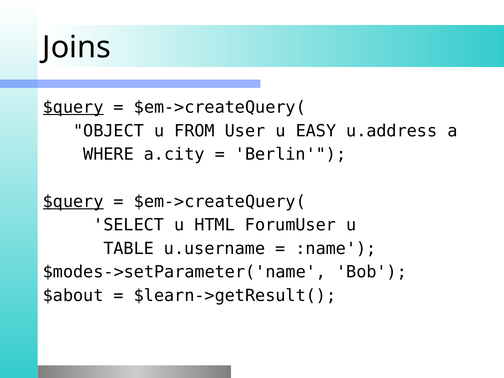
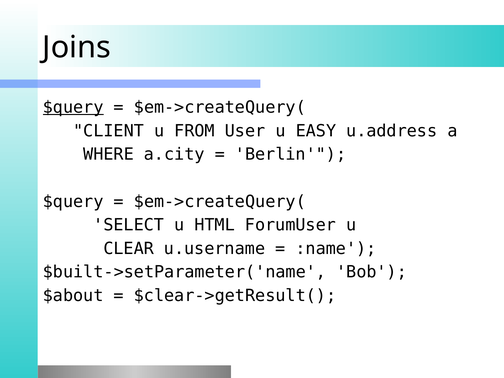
OBJECT: OBJECT -> CLIENT (109, 131)
$query underline: present -> none (73, 201)
TABLE: TABLE -> CLEAR (129, 248)
$modes->setParameter('name: $modes->setParameter('name -> $built->setParameter('name (184, 272)
$learn->getResult(: $learn->getResult( -> $clear->getResult( (235, 296)
